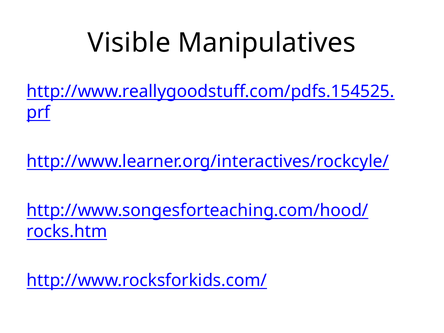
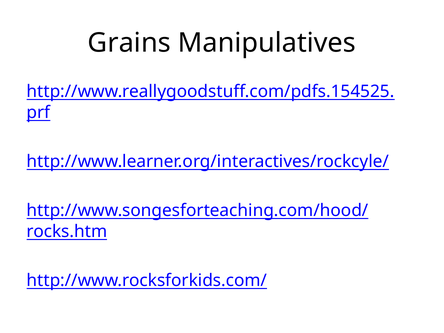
Visible: Visible -> Grains (129, 43)
